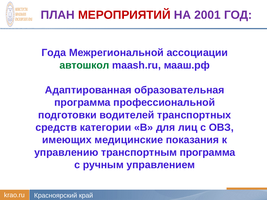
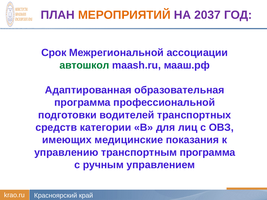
МЕРОПРИЯТИЙ colour: red -> orange (124, 15)
2001: 2001 -> 2037 (208, 15)
Года: Года -> Срок (54, 53)
